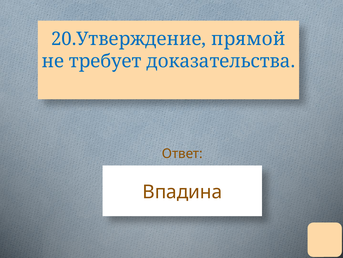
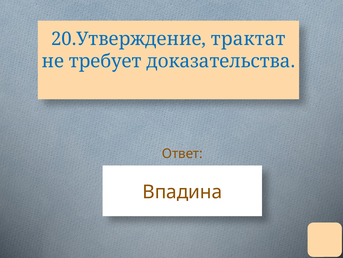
прямой: прямой -> трактат (248, 39)
